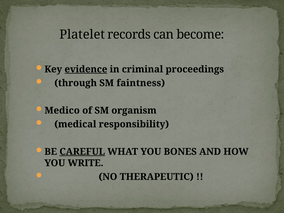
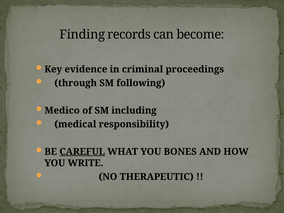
Platelet: Platelet -> Finding (82, 34)
evidence underline: present -> none (86, 69)
faintness: faintness -> following (141, 83)
organism: organism -> including (134, 110)
